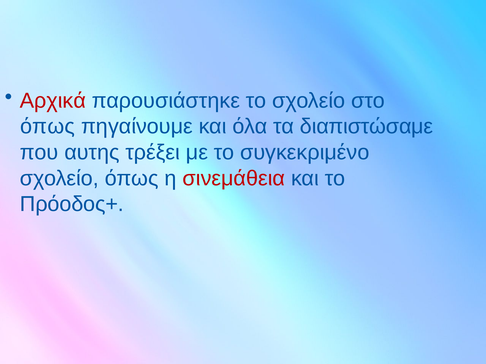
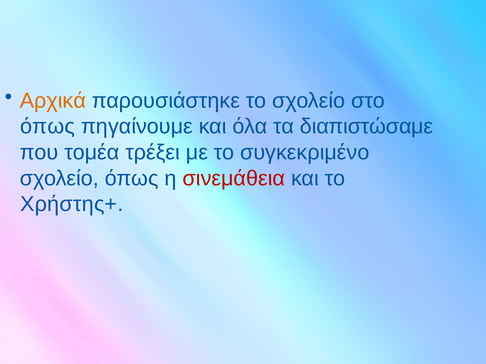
Αρχικά colour: red -> orange (53, 101)
αυτης: αυτης -> τομέα (92, 153)
Πρόοδος+: Πρόοδος+ -> Χρήστης+ (72, 204)
